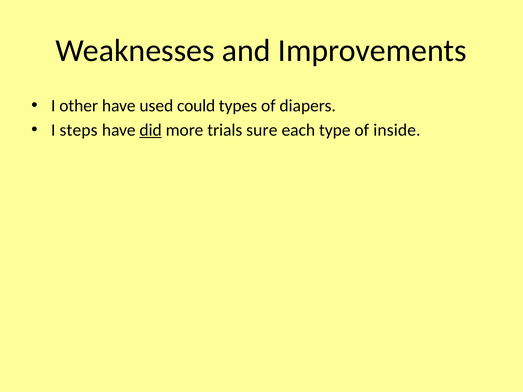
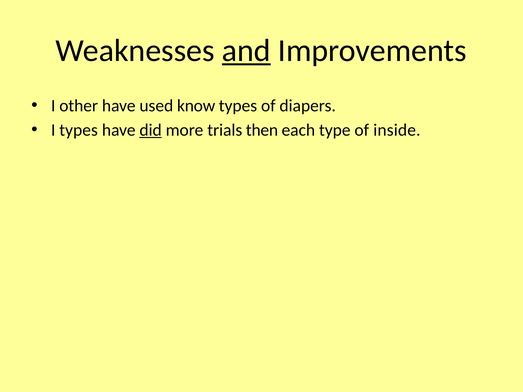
and underline: none -> present (246, 51)
could: could -> know (196, 106)
I steps: steps -> types (79, 130)
sure: sure -> then (262, 130)
